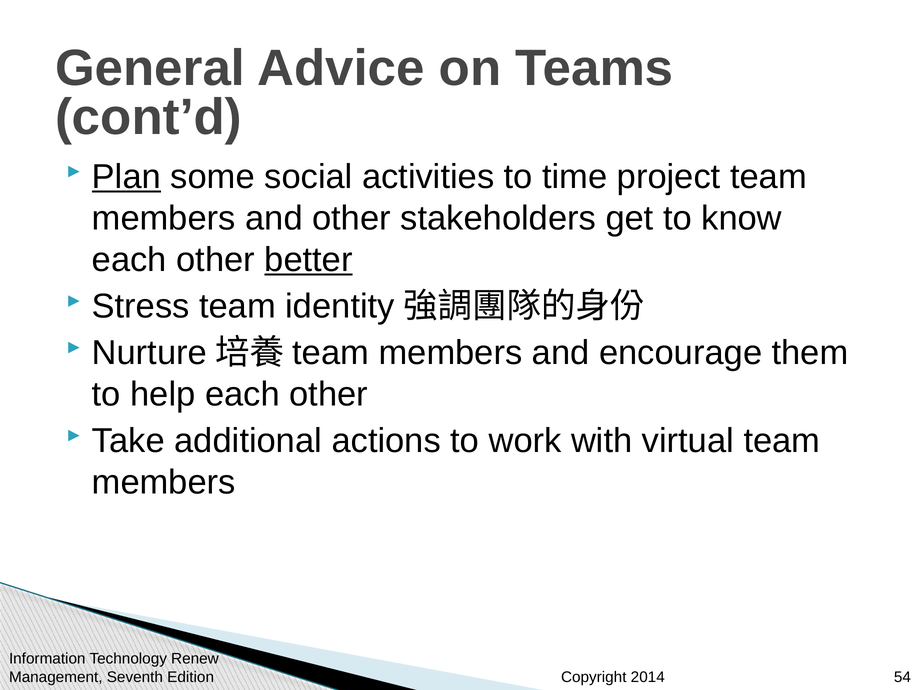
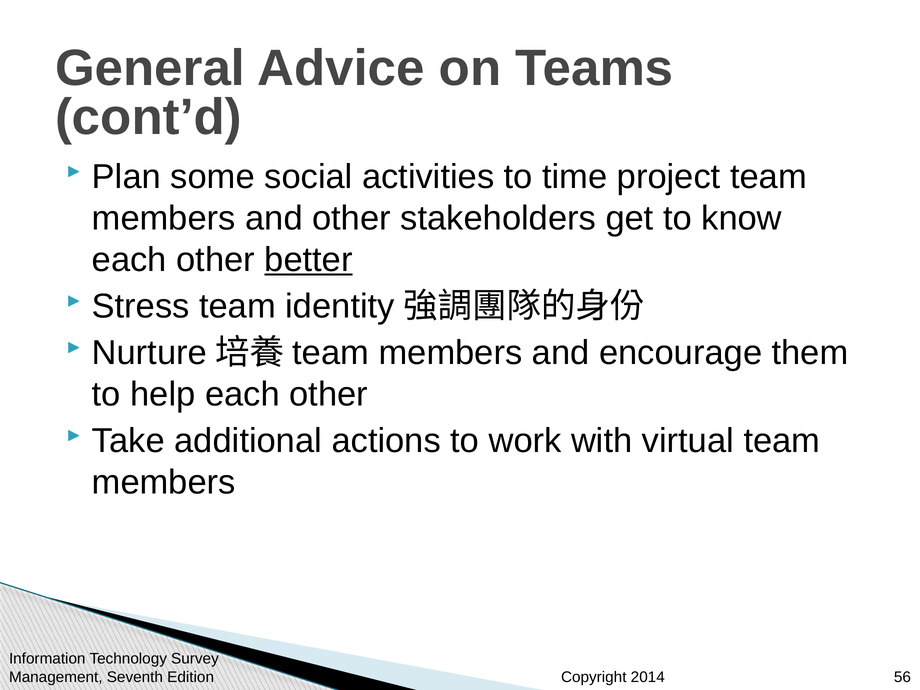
Plan underline: present -> none (126, 177)
Renew: Renew -> Survey (195, 659)
54: 54 -> 56 (902, 677)
